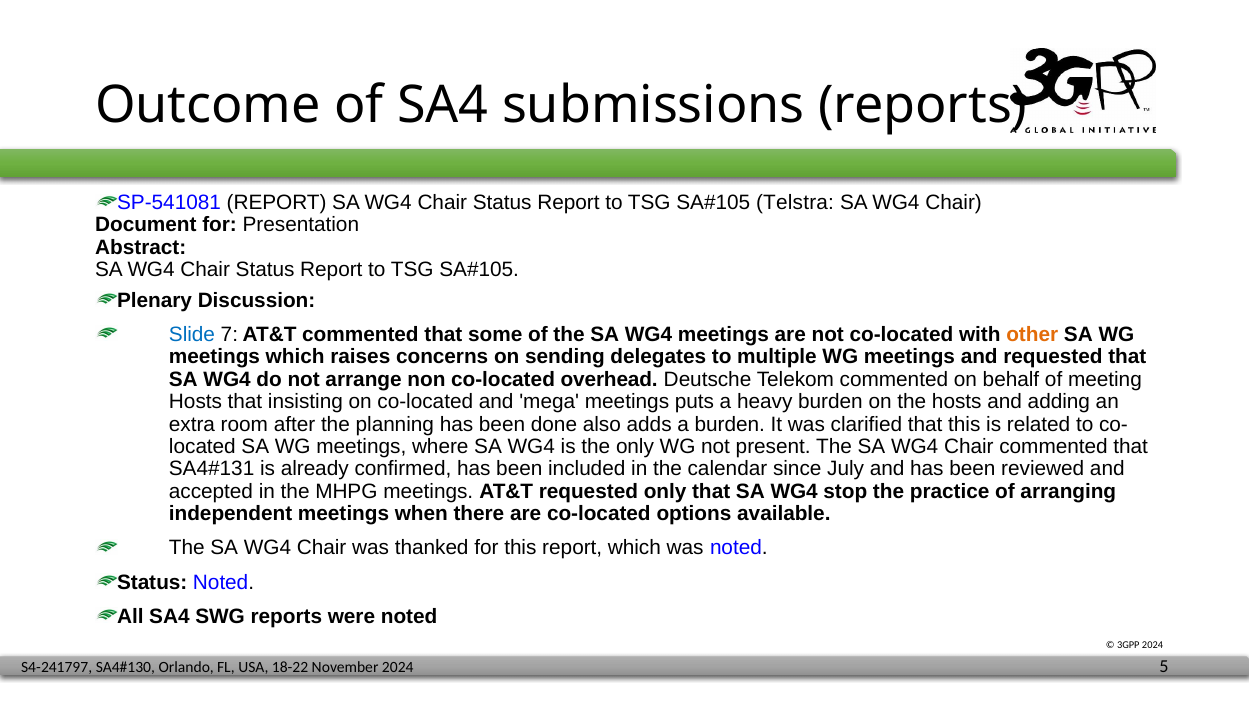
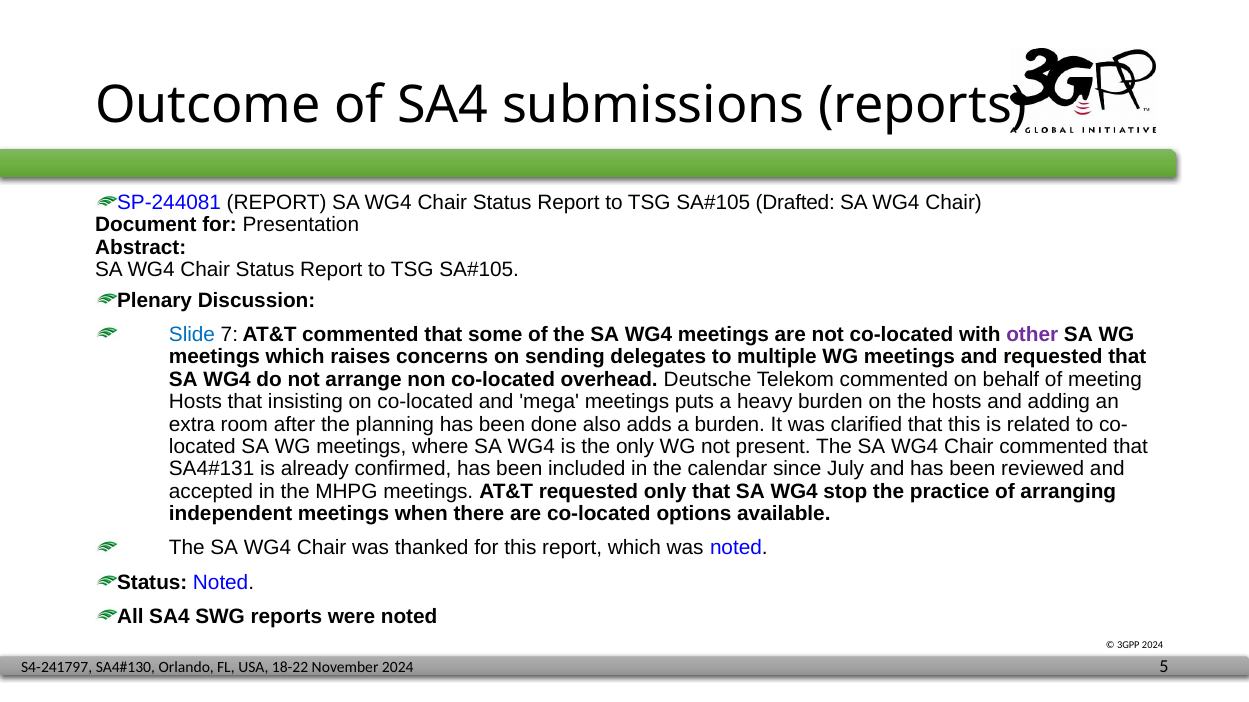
SP-541081: SP-541081 -> SP-244081 (169, 203)
Telstra: Telstra -> Drafted (795, 203)
other colour: orange -> purple (1032, 335)
